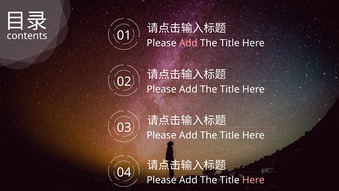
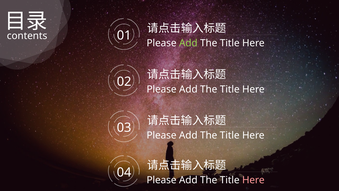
Add colour: pink -> light green (188, 43)
